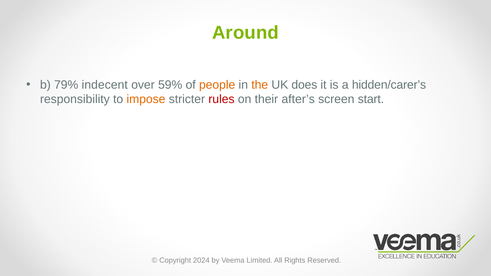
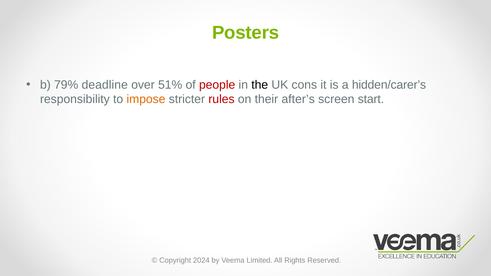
Around: Around -> Posters (246, 33)
indecent: indecent -> deadline (105, 85)
59%: 59% -> 51% (170, 85)
people colour: orange -> red (217, 85)
the colour: orange -> black (260, 85)
does: does -> cons (304, 85)
